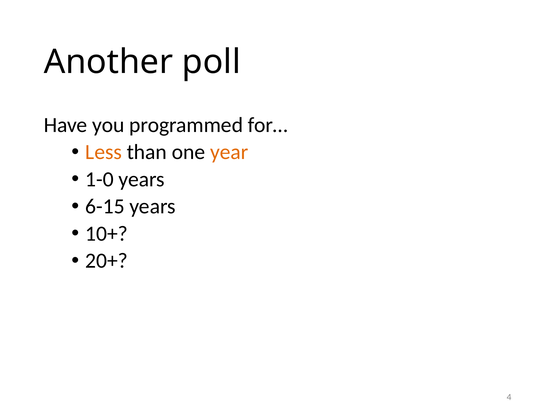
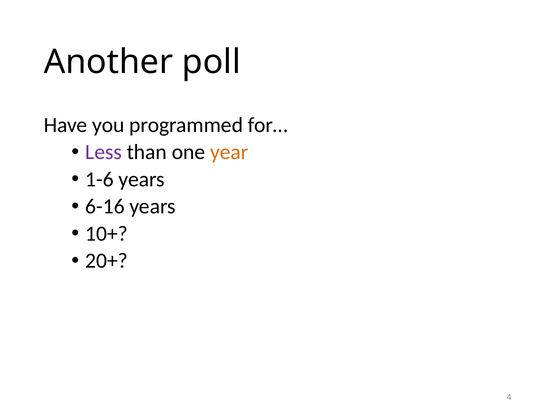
Less colour: orange -> purple (104, 152)
1-0: 1-0 -> 1-6 (100, 179)
6-15: 6-15 -> 6-16 (105, 207)
